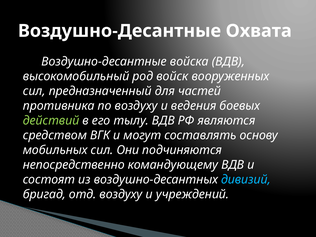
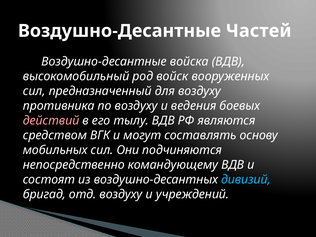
Охвата: Охвата -> Частей (259, 31)
для частей: частей -> воздуху (200, 91)
действий colour: light green -> pink (51, 121)
